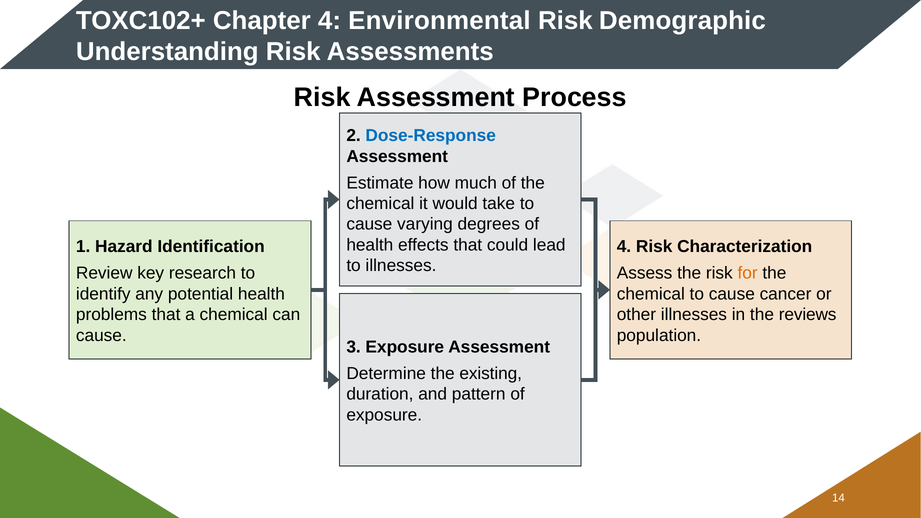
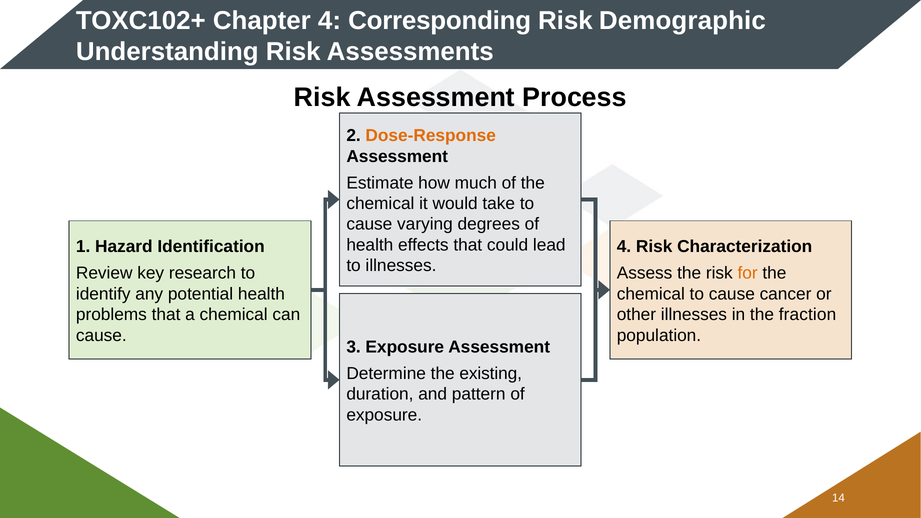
Environmental: Environmental -> Corresponding (440, 21)
Dose-Response colour: blue -> orange (431, 136)
reviews: reviews -> fraction (808, 315)
